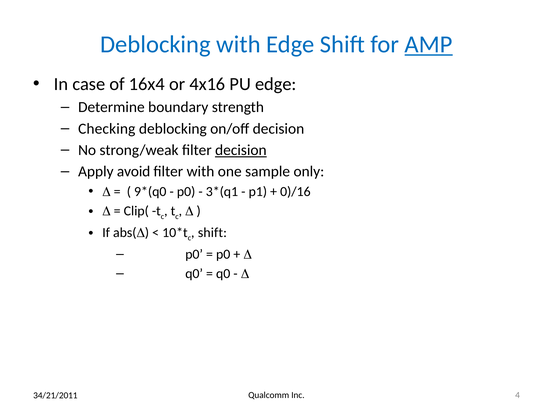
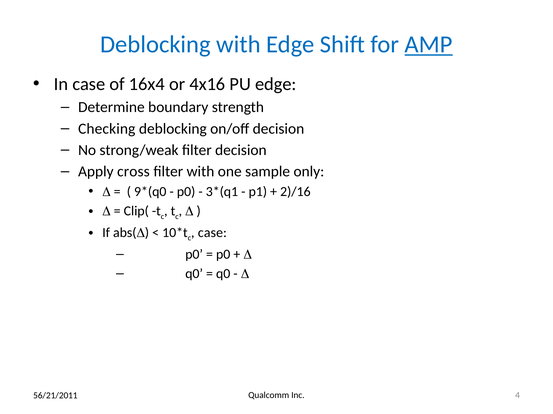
decision underline: present -> none (241, 150)
avoid: avoid -> cross (133, 172)
0)/16: 0)/16 -> 2)/16 (295, 192)
shift: shift -> case (212, 233)
34/21/2011: 34/21/2011 -> 56/21/2011 (55, 396)
